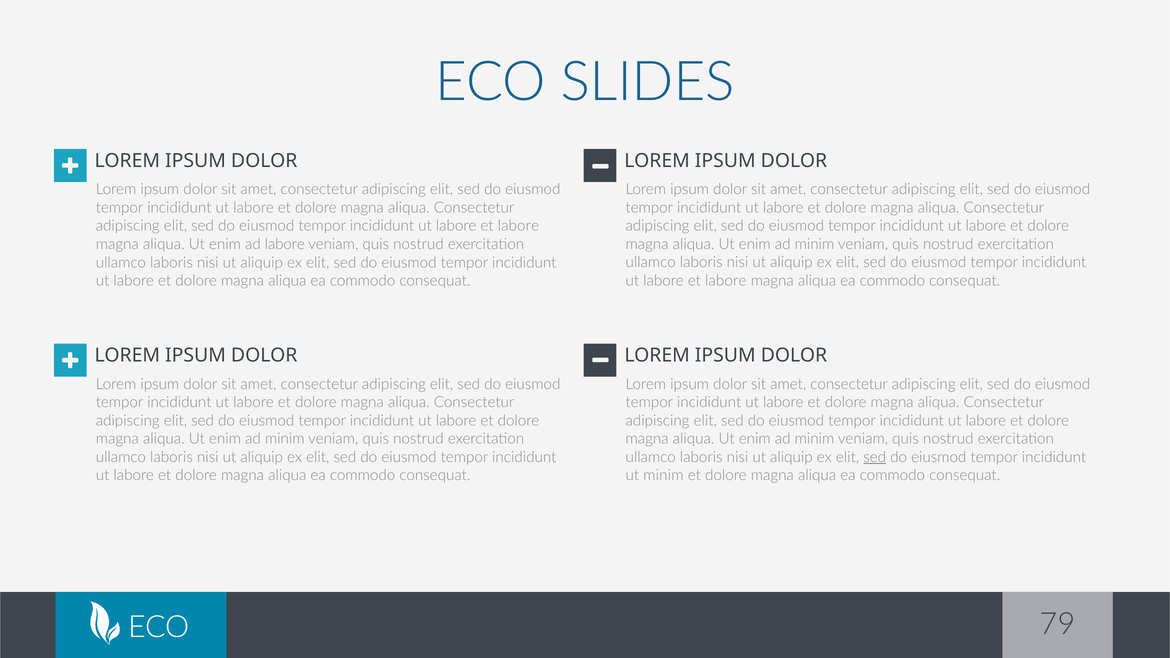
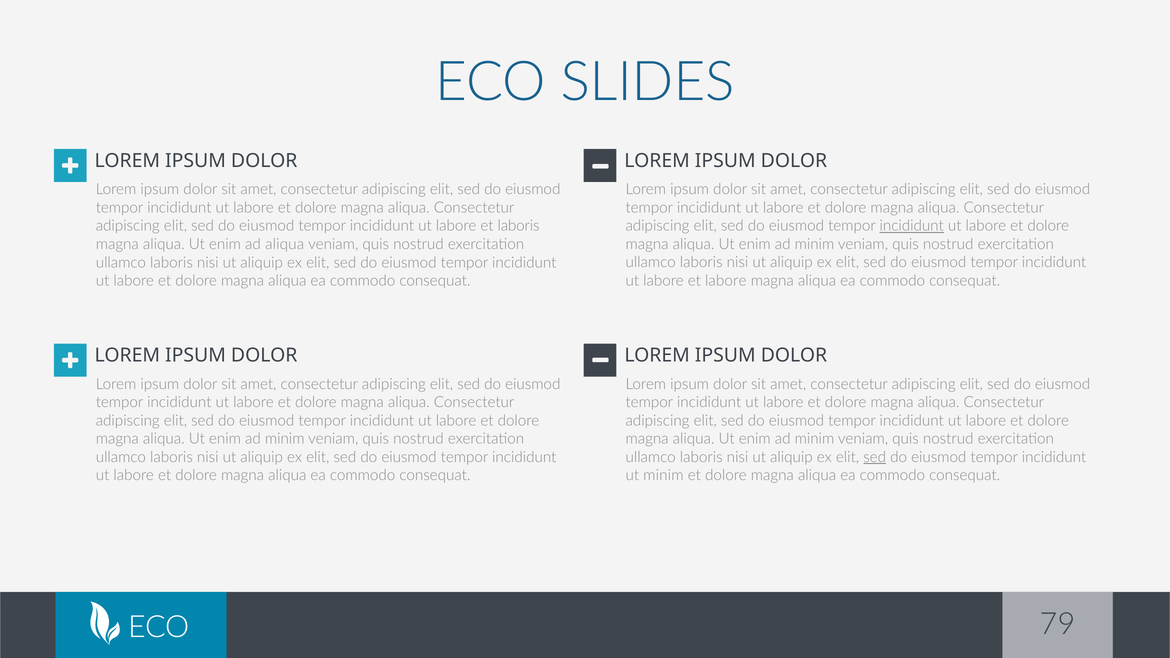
incididunt underline: none -> present (912, 226)
labore: labore -> laboris (519, 226)
ad labore: labore -> aliqua (285, 244)
